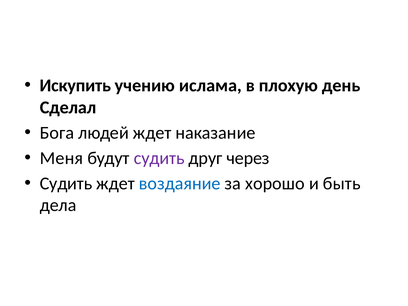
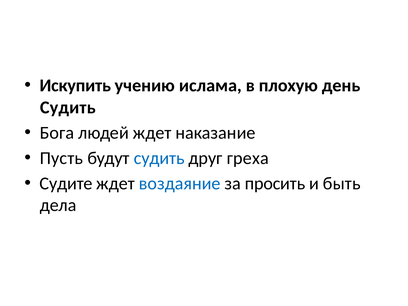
Сделал: Сделал -> Судить (68, 107)
Меня: Меня -> Пусть (61, 158)
судить colour: purple -> blue (159, 158)
через: через -> греха (248, 158)
Судить: Судить -> Судите (66, 184)
хорошо: хорошо -> просить (275, 184)
